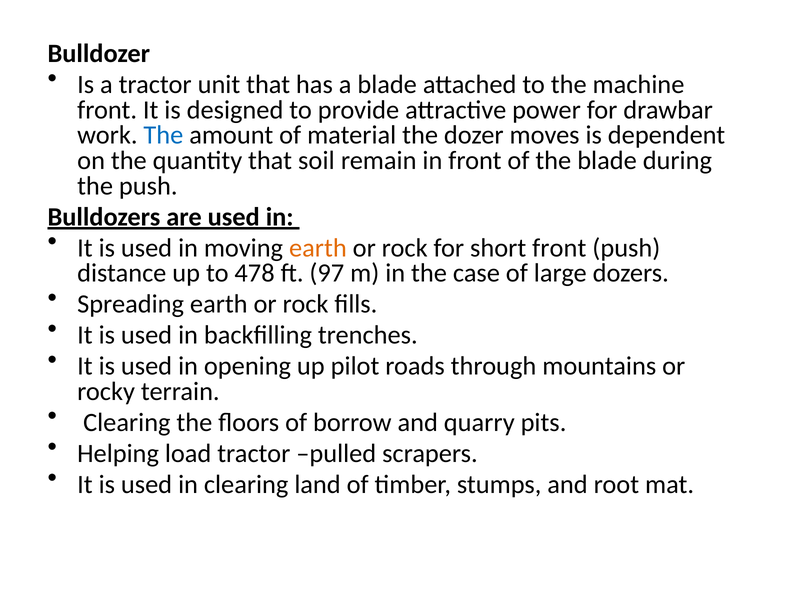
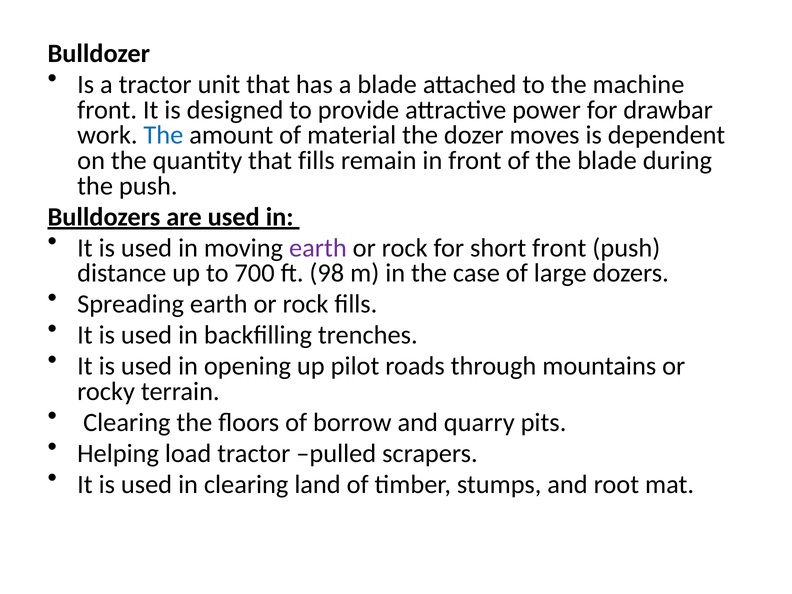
that soil: soil -> fills (316, 161)
earth colour: orange -> purple (318, 248)
478: 478 -> 700 (255, 273)
97: 97 -> 98 (327, 273)
